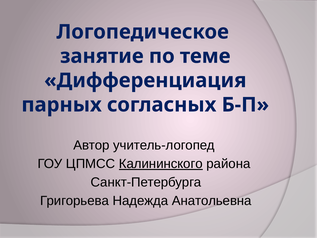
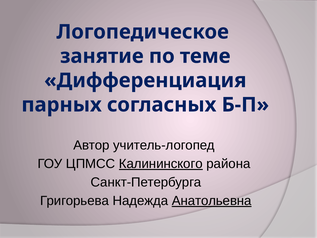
Анатольевна underline: none -> present (212, 201)
